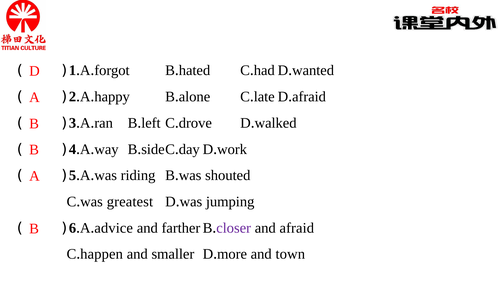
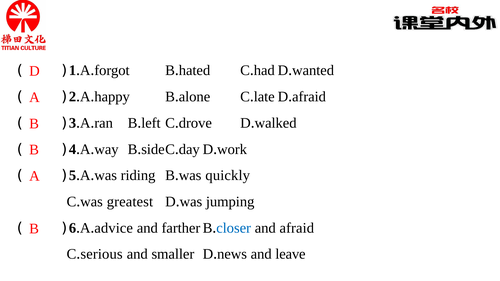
shouted: shouted -> quickly (228, 176)
closer colour: purple -> blue (234, 228)
happen: happen -> serious (102, 254)
more: more -> news (232, 254)
town: town -> leave (290, 254)
